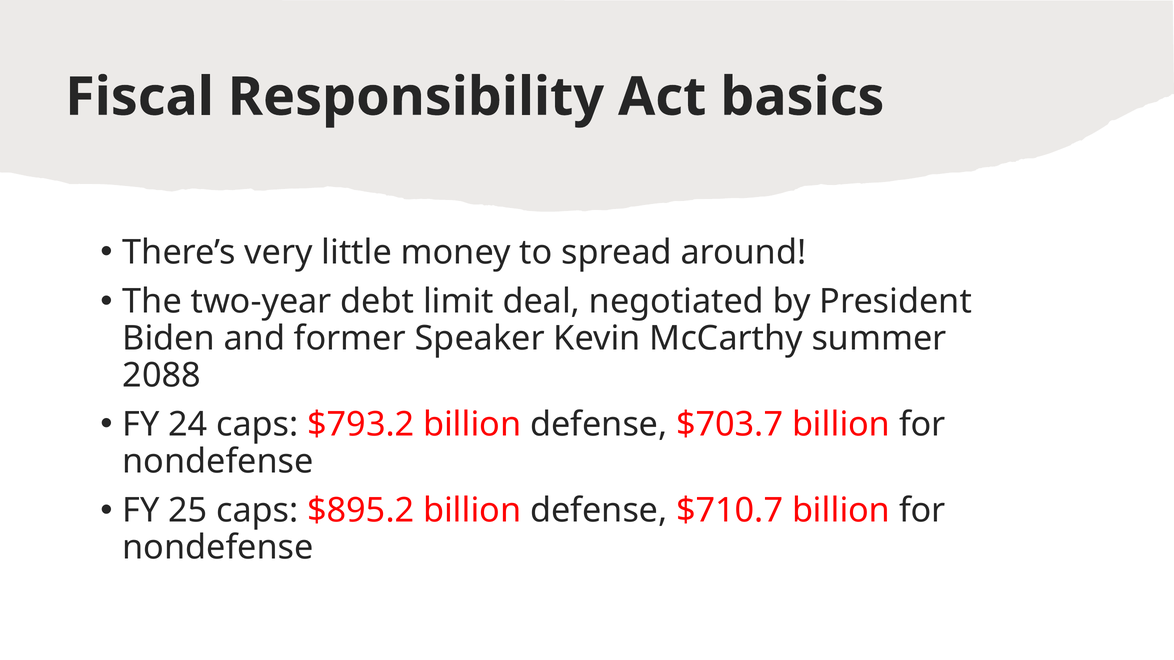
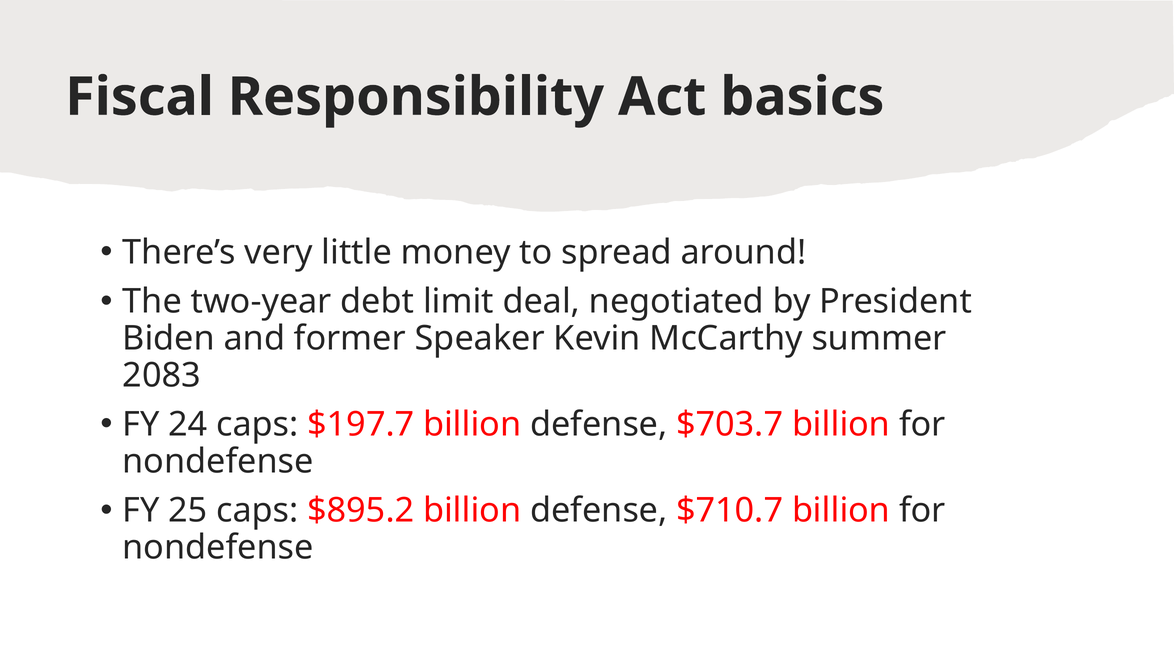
2088: 2088 -> 2083 (162, 376)
$793.2: $793.2 -> $197.7 (361, 425)
